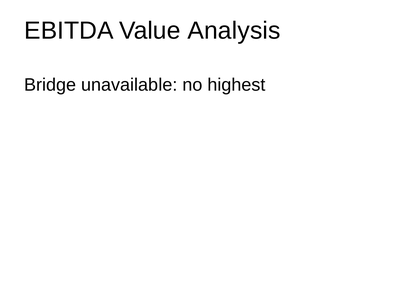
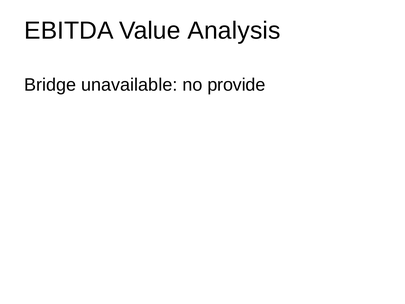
highest: highest -> provide (236, 85)
